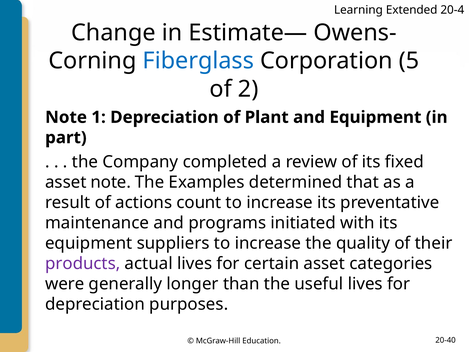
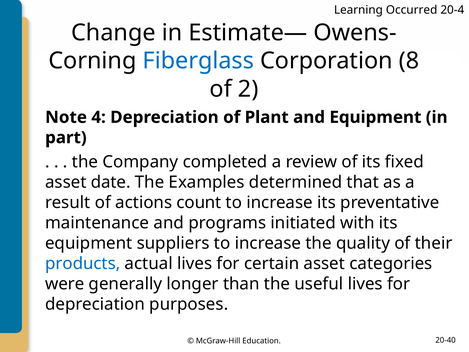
Extended: Extended -> Occurred (412, 10)
5: 5 -> 8 (409, 61)
1: 1 -> 4 (99, 117)
asset note: note -> date (111, 182)
products colour: purple -> blue (83, 263)
